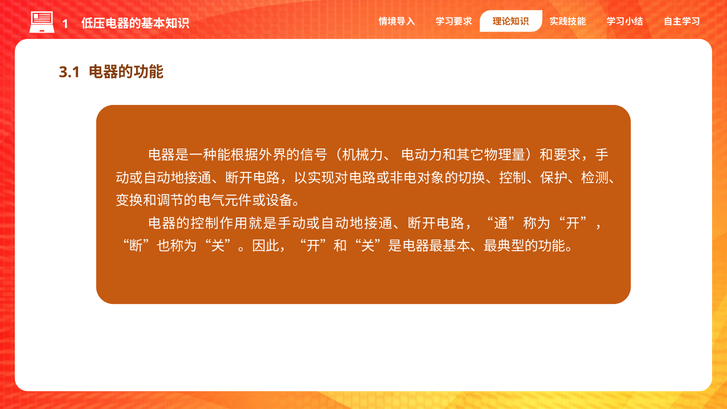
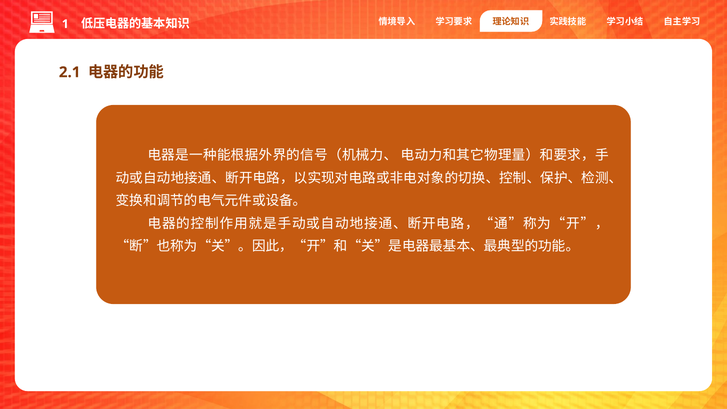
3.1: 3.1 -> 2.1 (70, 72)
